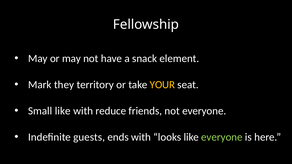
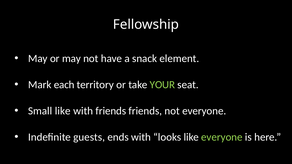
they: they -> each (64, 85)
YOUR colour: yellow -> light green (162, 85)
with reduce: reduce -> friends (111, 111)
